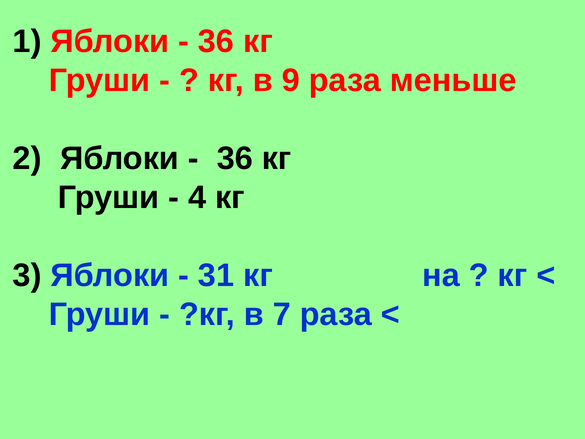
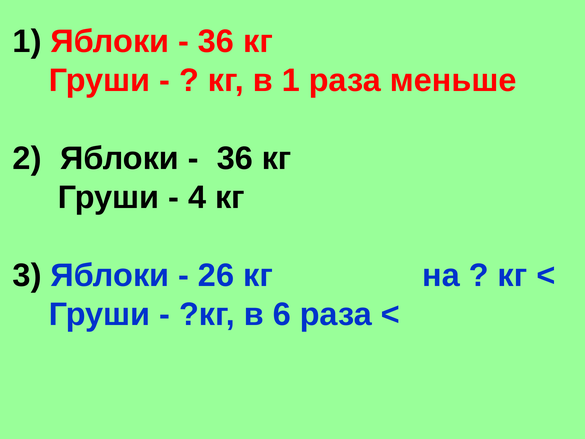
в 9: 9 -> 1 (291, 80)
31: 31 -> 26 (216, 275)
7: 7 -> 6 (282, 314)
